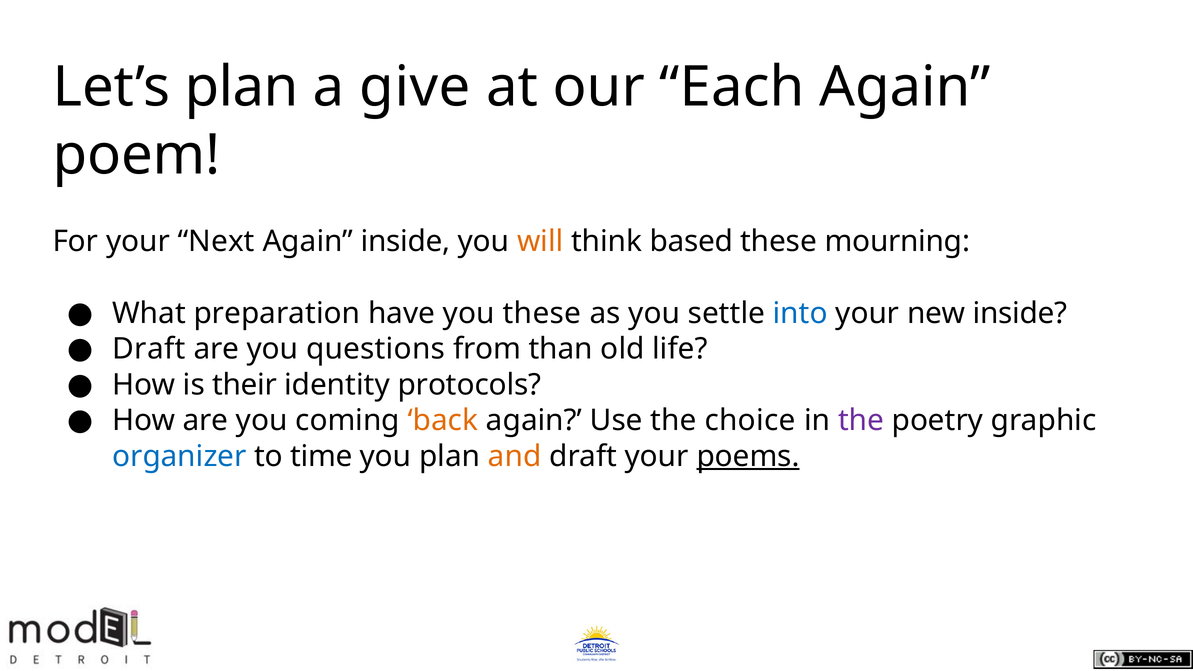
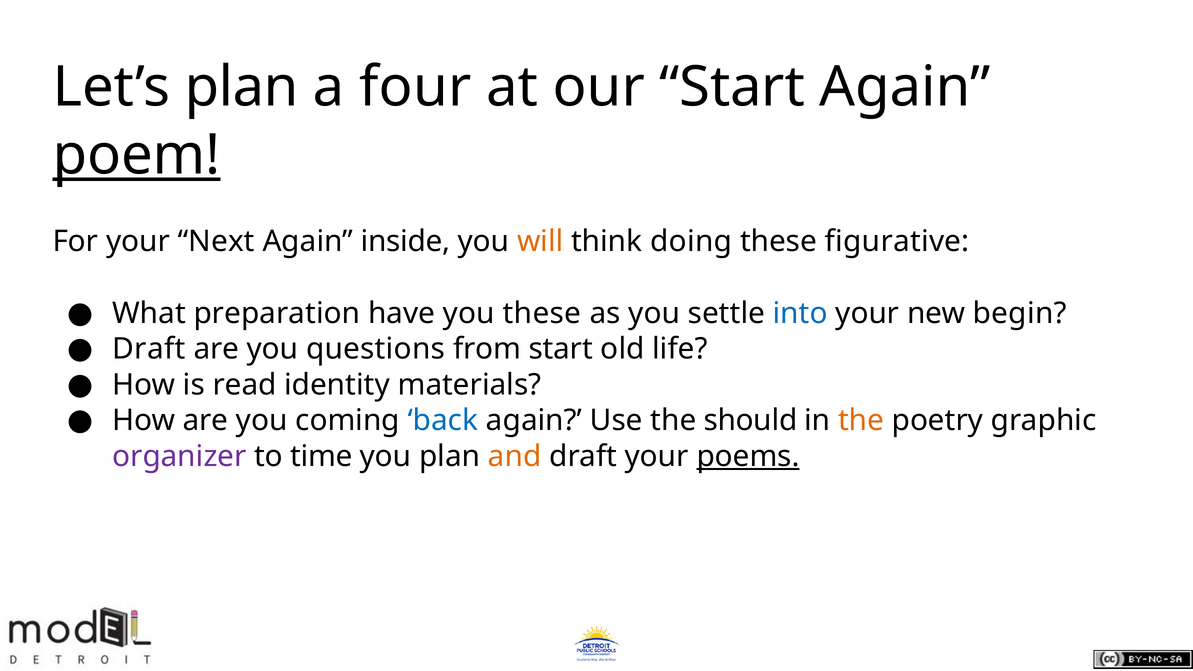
give: give -> four (415, 87)
our Each: Each -> Start (732, 87)
poem underline: none -> present (137, 155)
based: based -> doing (691, 242)
mourning: mourning -> figurative (897, 242)
new inside: inside -> begin (1020, 313)
from than: than -> start (561, 349)
their: their -> read (245, 385)
protocols: protocols -> materials (469, 385)
back colour: orange -> blue (443, 421)
choice: choice -> should (750, 421)
the colour: purple -> orange (861, 421)
organizer colour: blue -> purple (179, 456)
